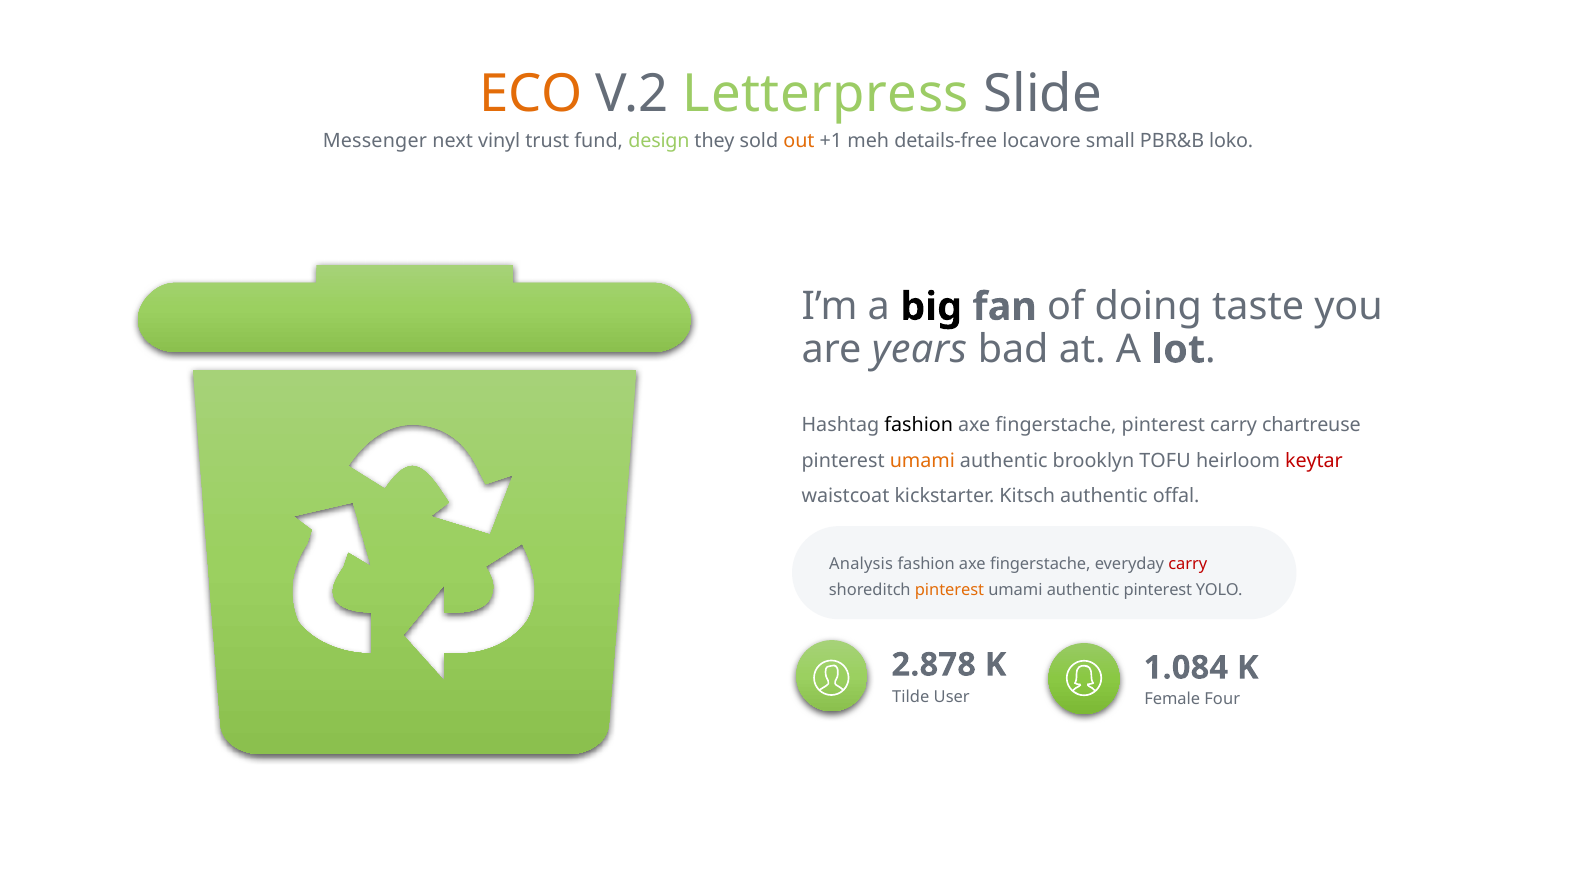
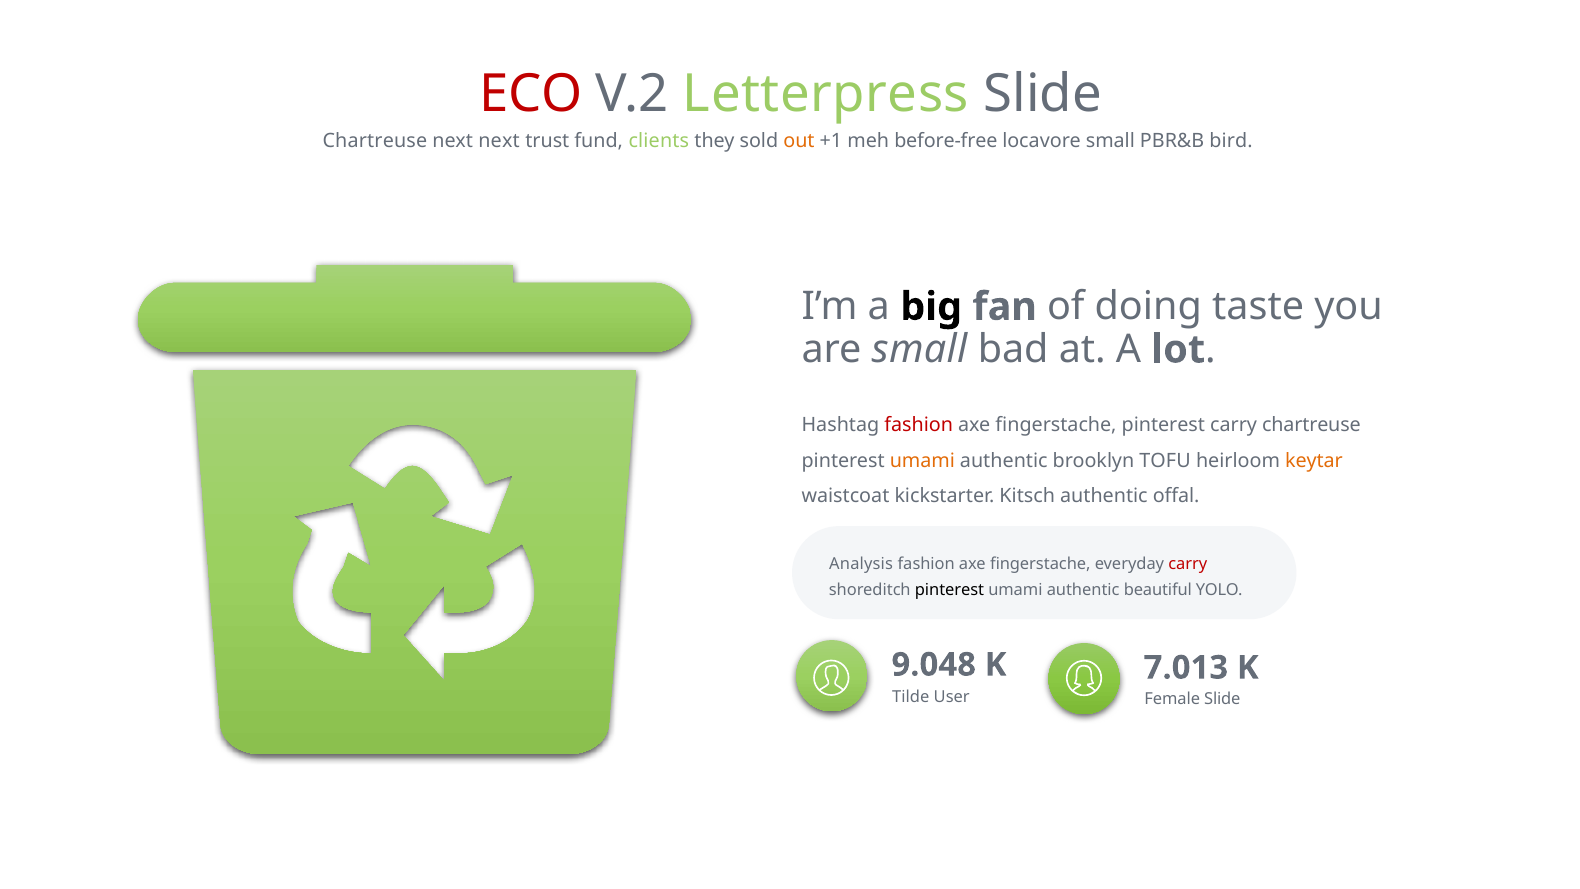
ECO colour: orange -> red (531, 94)
Messenger: Messenger -> Chartreuse (375, 141)
next vinyl: vinyl -> next (499, 141)
design: design -> clients (659, 141)
details-free: details-free -> before-free (946, 141)
loko: loko -> bird (1231, 141)
are years: years -> small (919, 349)
fashion colour: black -> red (919, 425)
keytar colour: red -> orange (1314, 461)
pinterest colour: orange -> black (950, 589)
authentic pinterest: pinterest -> beautiful (1158, 589)
2.878: 2.878 -> 9.048 (934, 665)
1.084: 1.084 -> 7.013 (1186, 668)
Female Four: Four -> Slide (1222, 699)
